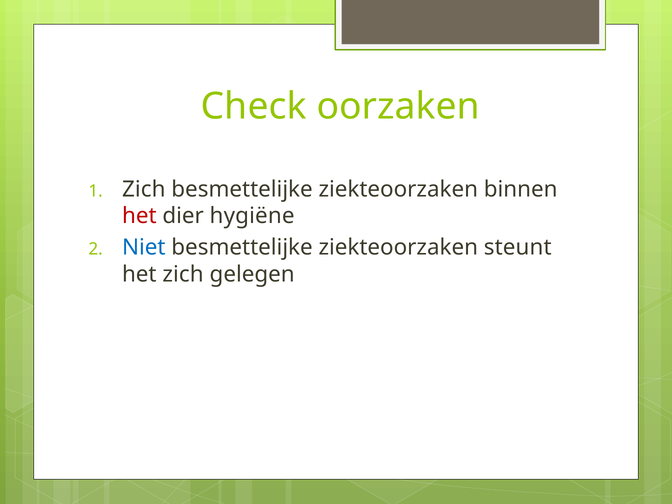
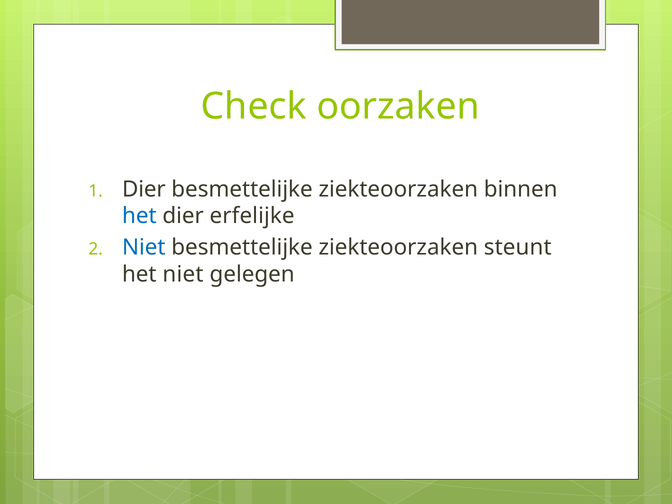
Zich: Zich -> Dier (144, 189)
het colour: red -> blue (139, 216)
hygiëne: hygiëne -> erfelijke (252, 216)
het zich: zich -> niet (183, 274)
